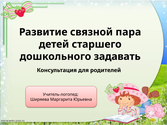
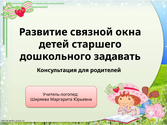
пара: пара -> окна (128, 32)
